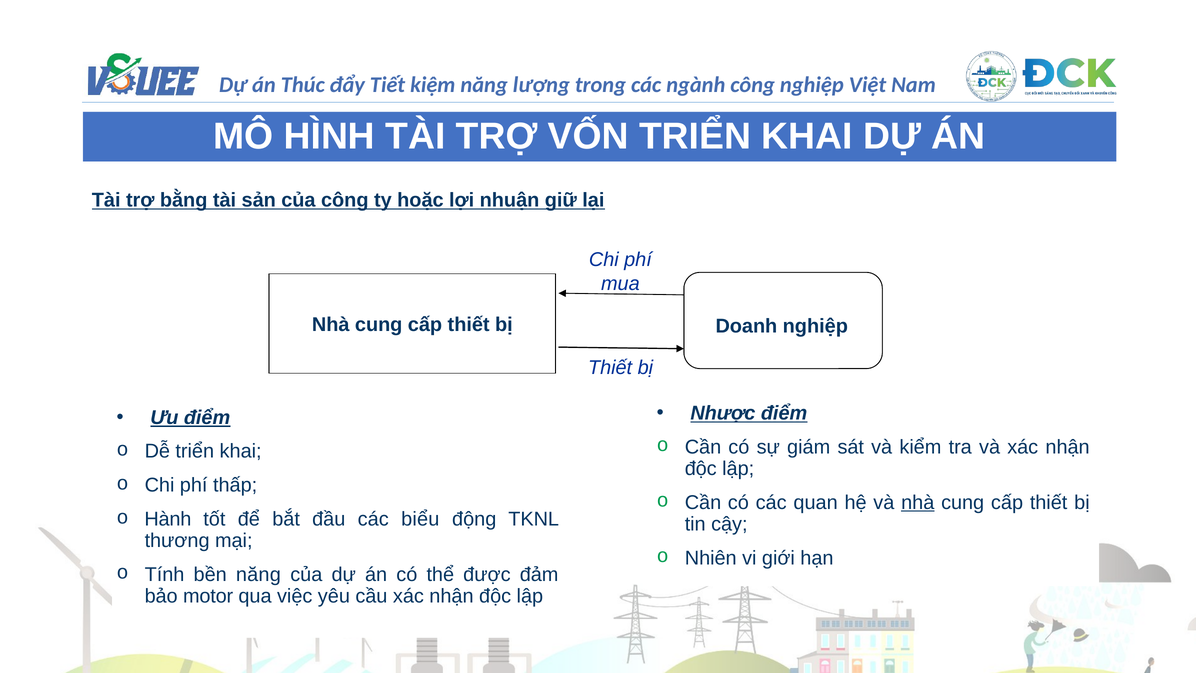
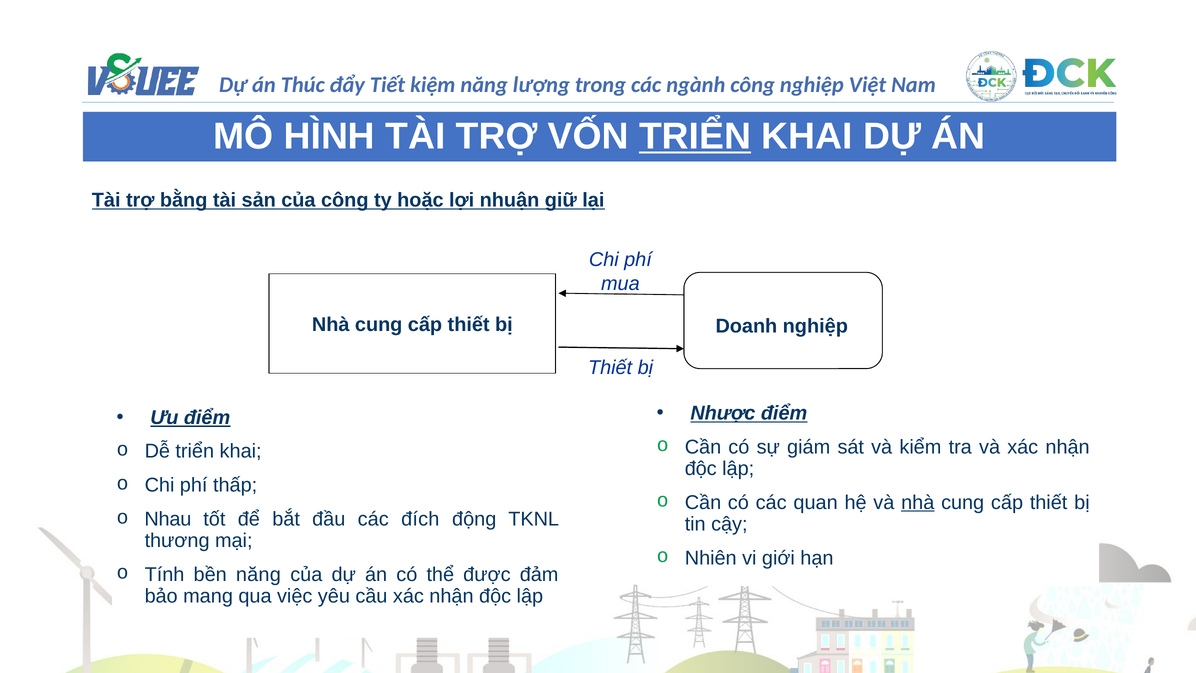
TRIỂN underline: none -> present (695, 136)
Hành: Hành -> Nhau (168, 519)
biểu: biểu -> đích (420, 519)
motor: motor -> mang (208, 596)
